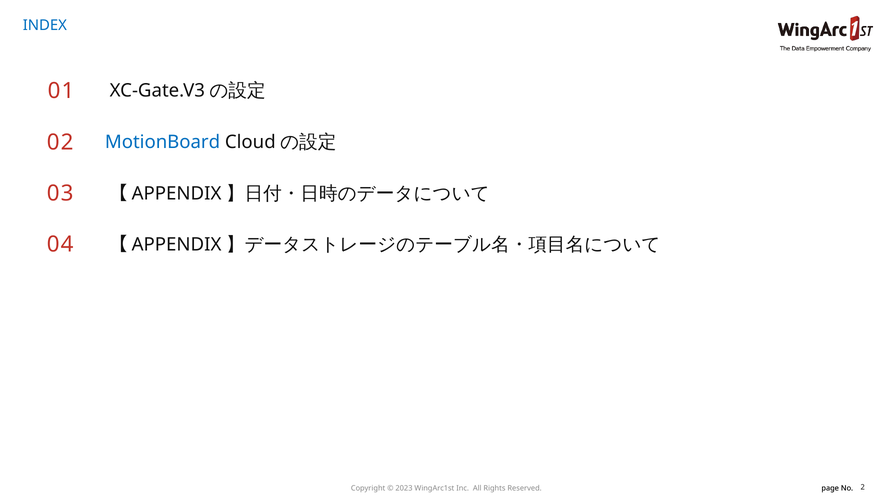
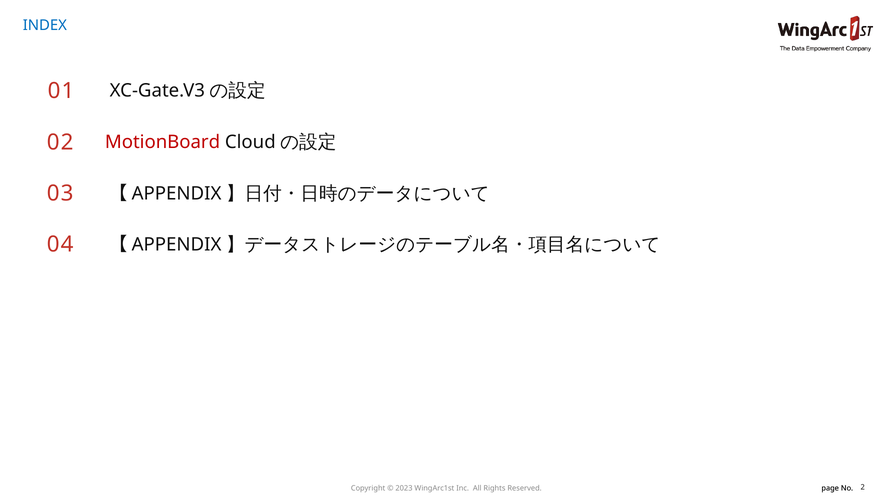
MotionBoard colour: blue -> red (163, 142)
